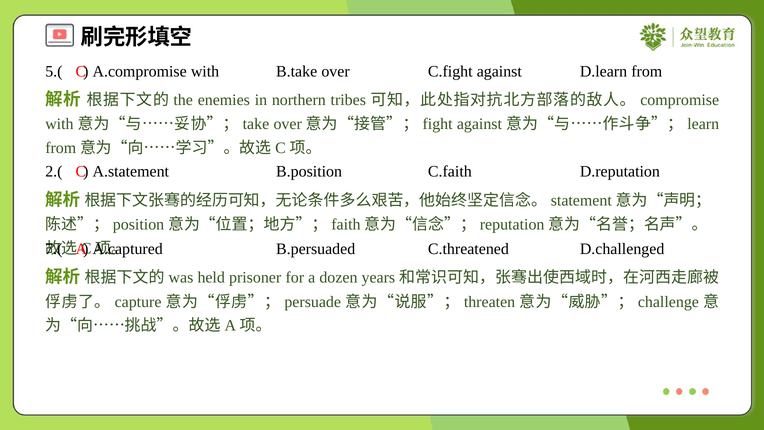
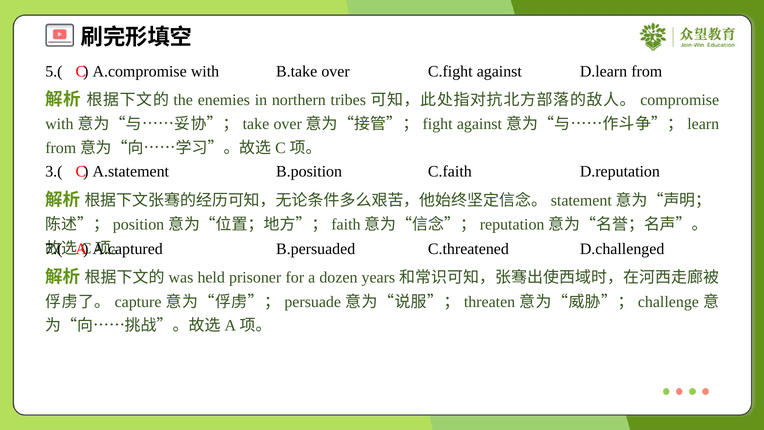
2.(: 2.( -> 3.( (54, 172)
